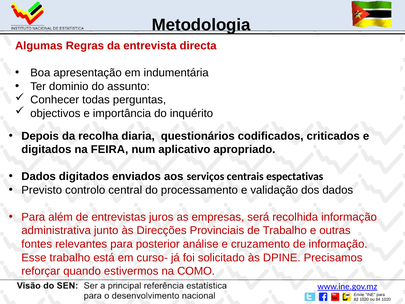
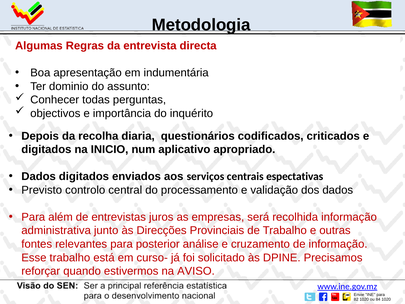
FEIRA: FEIRA -> INICIO (110, 149)
COMO: COMO -> AVISO (196, 271)
